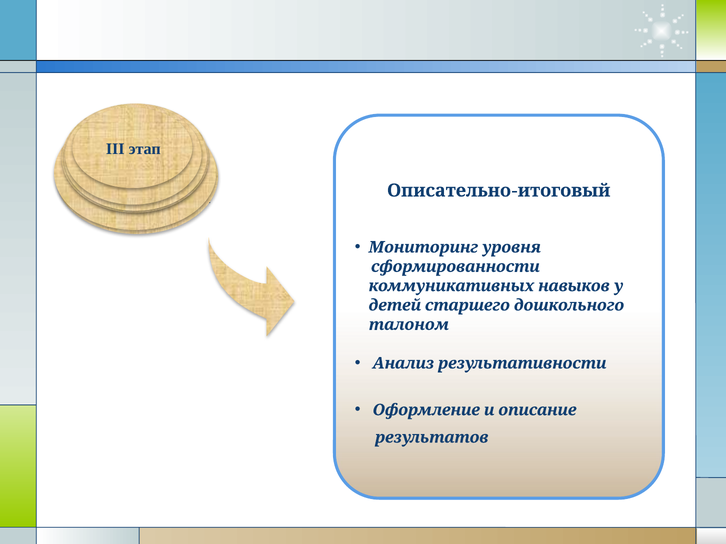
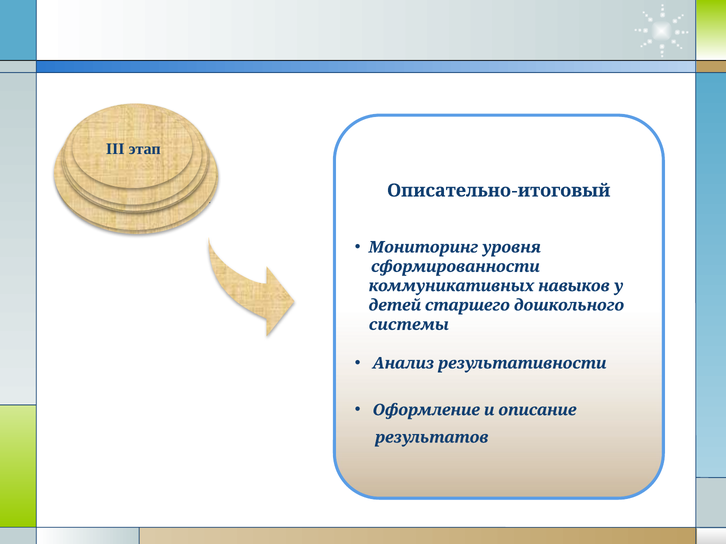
талоном: талоном -> системы (409, 325)
